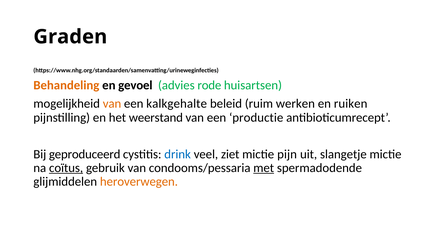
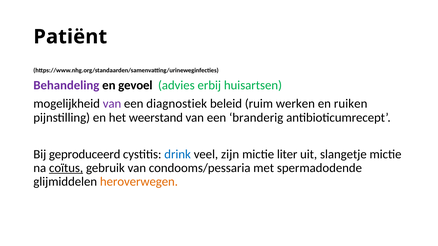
Graden: Graden -> Patiënt (70, 37)
Behandeling colour: orange -> purple (66, 86)
rode: rode -> erbij (209, 86)
van colour: orange -> purple (112, 104)
kalkgehalte: kalkgehalte -> diagnostiek (177, 104)
productie: productie -> branderig (256, 118)
ziet: ziet -> zijn (230, 154)
pijn: pijn -> liter (287, 154)
met underline: present -> none (264, 168)
